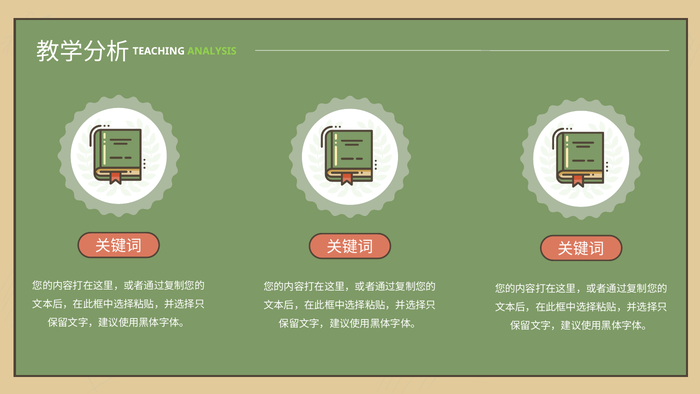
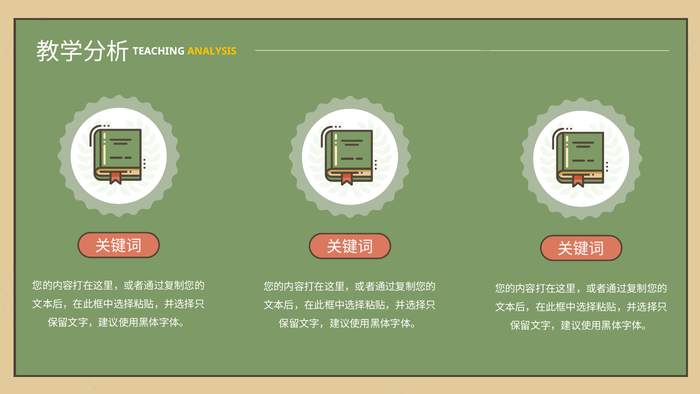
ANALYSIS colour: light green -> yellow (212, 51)
